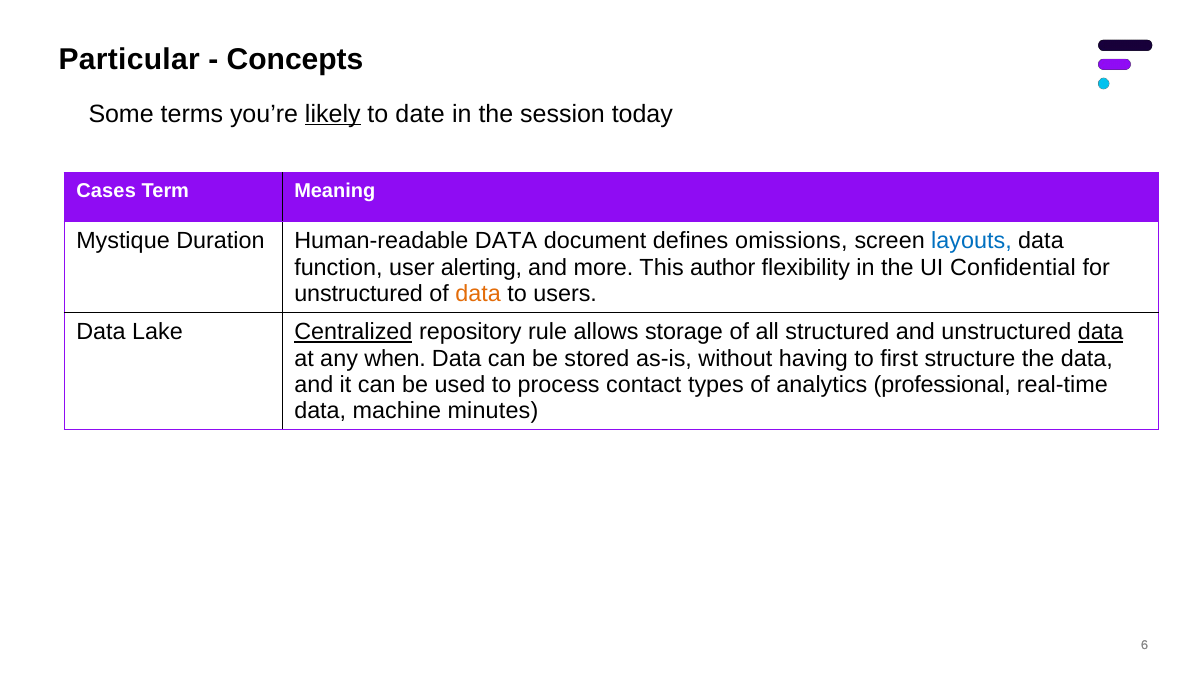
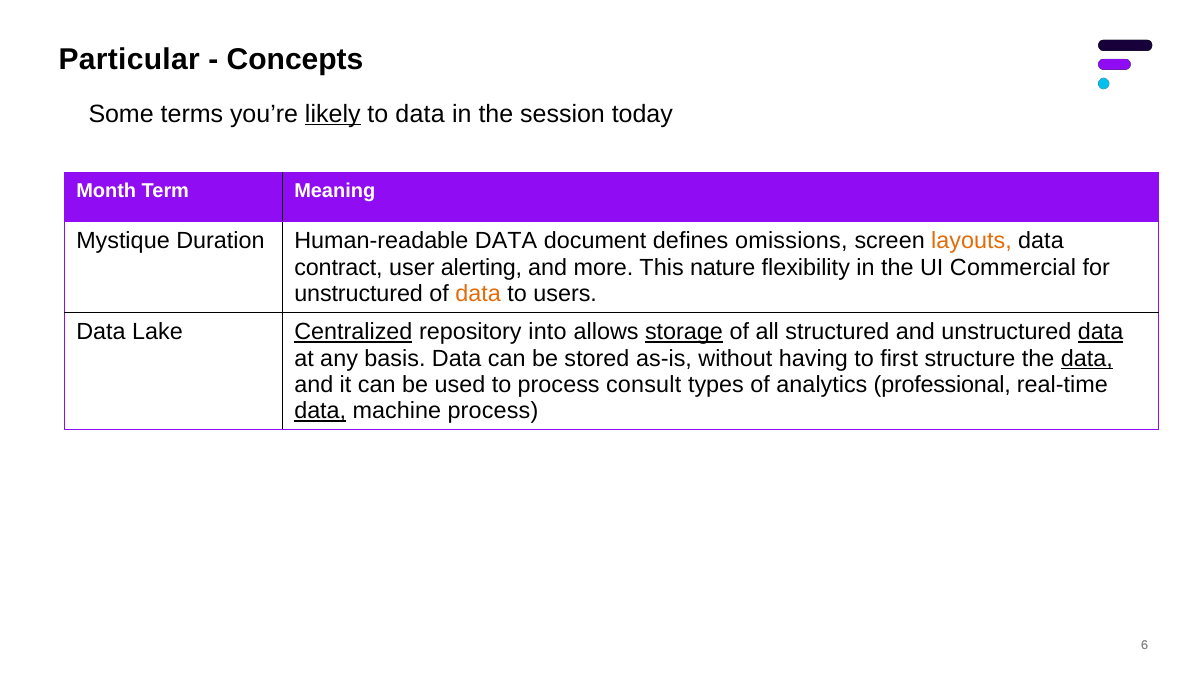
to date: date -> data (420, 114)
Cases: Cases -> Month (106, 190)
layouts colour: blue -> orange (971, 241)
function: function -> contract (338, 267)
author: author -> nature (723, 267)
Confidential: Confidential -> Commercial (1013, 267)
rule: rule -> into (548, 332)
storage underline: none -> present (684, 332)
when: when -> basis (395, 358)
data underline: none -> present (1087, 358)
contact: contact -> consult (644, 384)
data underline: none -> present (320, 411)
machine minutes: minutes -> process (493, 411)
